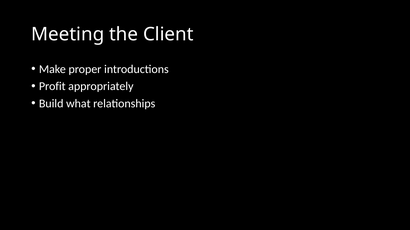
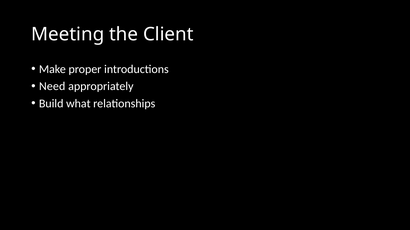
Profit: Profit -> Need (52, 87)
